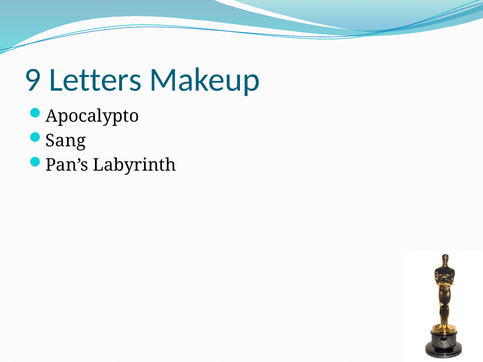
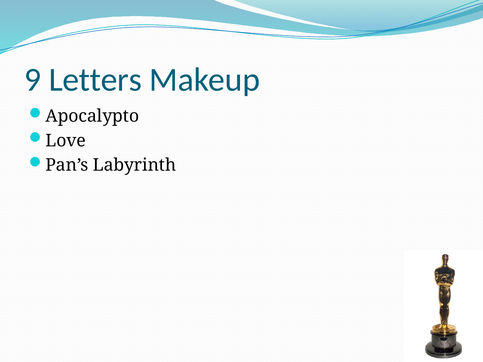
Sang: Sang -> Love (66, 141)
